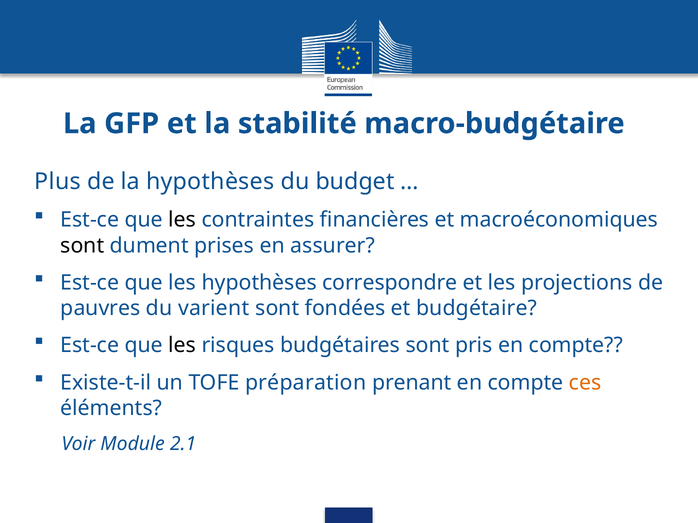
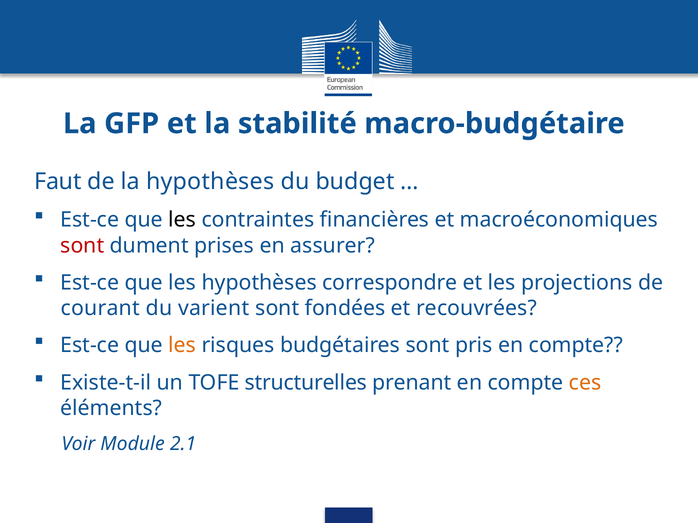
Plus: Plus -> Faut (58, 182)
sont colour: black -> red (82, 246)
pauvres: pauvres -> courant (100, 309)
budgétaire: budgétaire -> recouvrées (477, 309)
les colour: black -> orange (182, 346)
préparation: préparation -> structurelles (306, 383)
